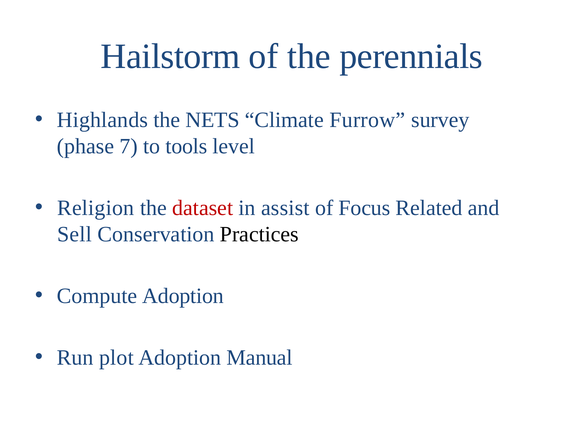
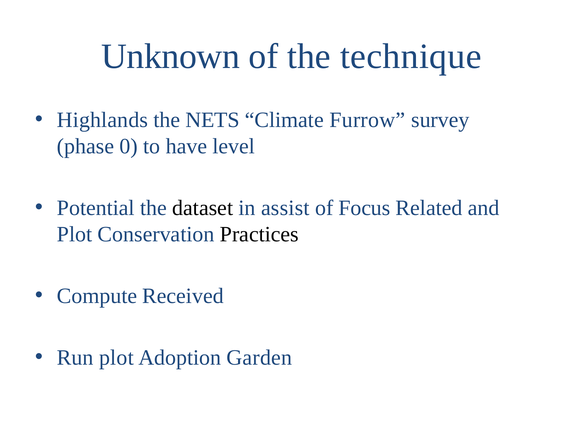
Hailstorm: Hailstorm -> Unknown (170, 57)
perennials: perennials -> technique (411, 57)
7: 7 -> 0 (129, 146)
tools: tools -> have (186, 146)
Religion: Religion -> Potential (96, 208)
dataset colour: red -> black (203, 208)
Sell: Sell -> Plot (75, 234)
Compute Adoption: Adoption -> Received (183, 296)
Manual: Manual -> Garden (259, 358)
